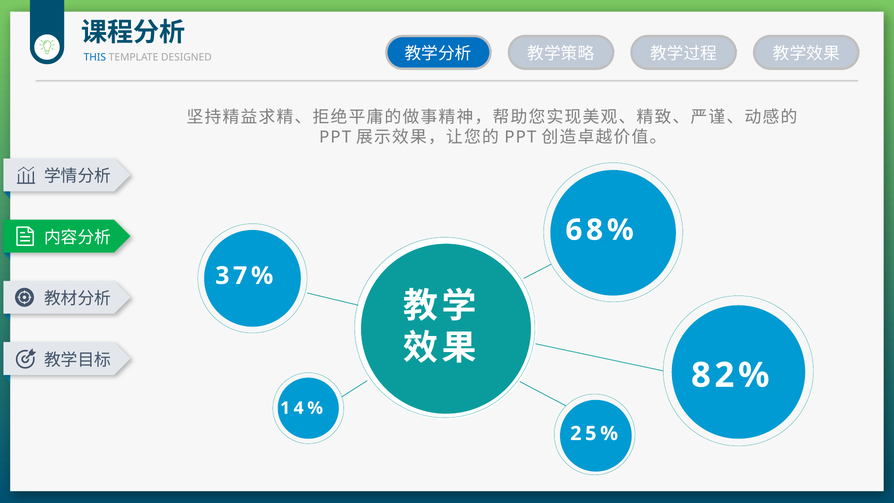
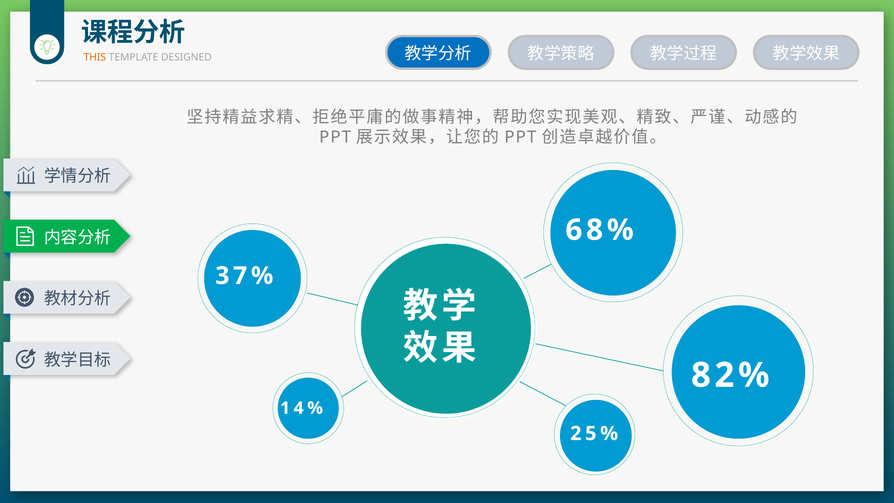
THIS colour: blue -> orange (95, 57)
